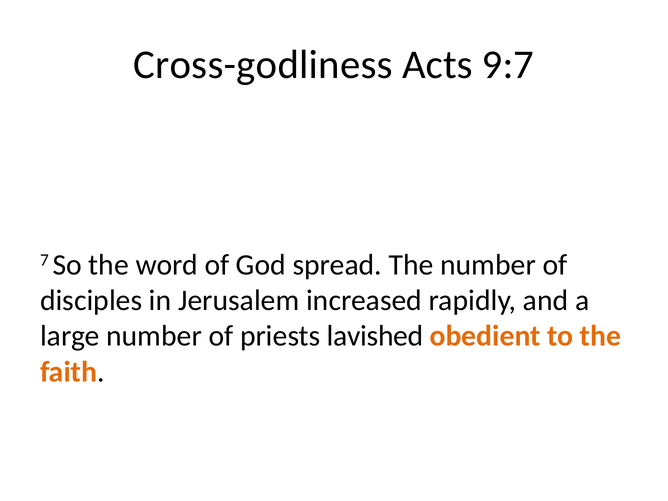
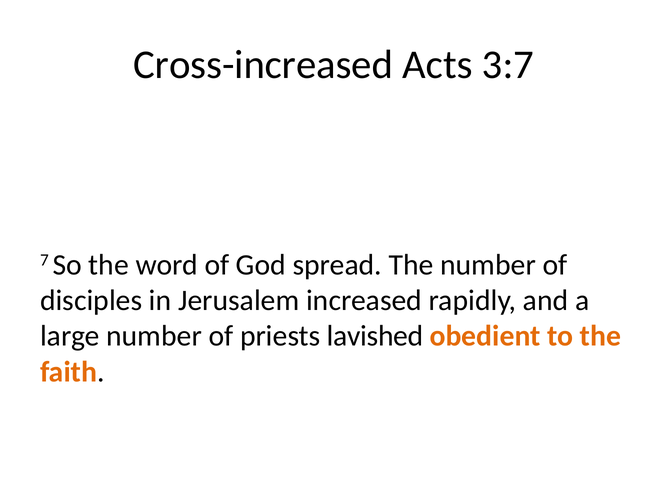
Cross-godliness: Cross-godliness -> Cross-increased (263, 65)
9:7: 9:7 -> 3:7 (508, 65)
